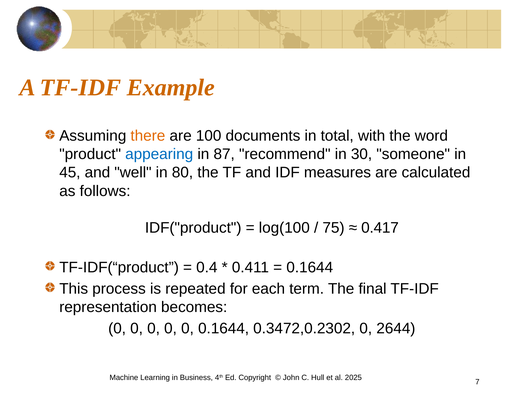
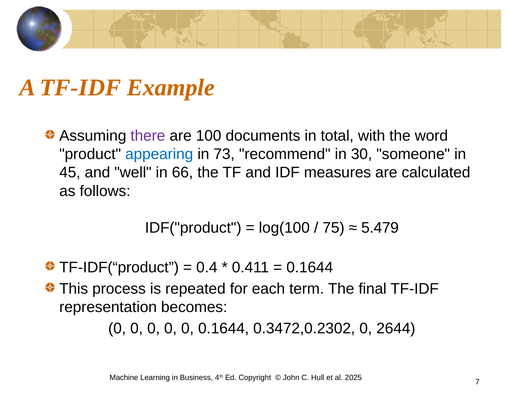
there colour: orange -> purple (148, 136)
87: 87 -> 73 (224, 154)
80: 80 -> 66 (183, 173)
0.417: 0.417 -> 5.479 (380, 228)
